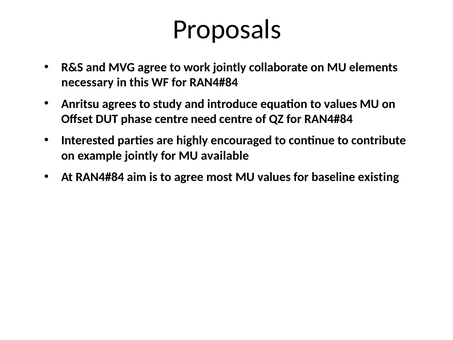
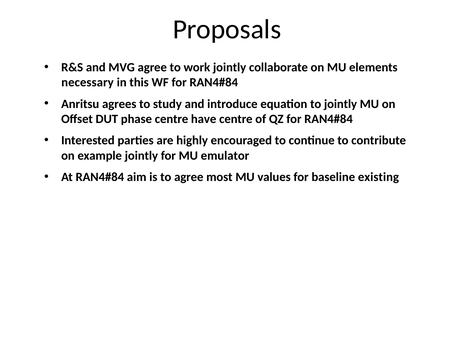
to values: values -> jointly (341, 104)
need: need -> have (204, 119)
available: available -> emulator (225, 155)
